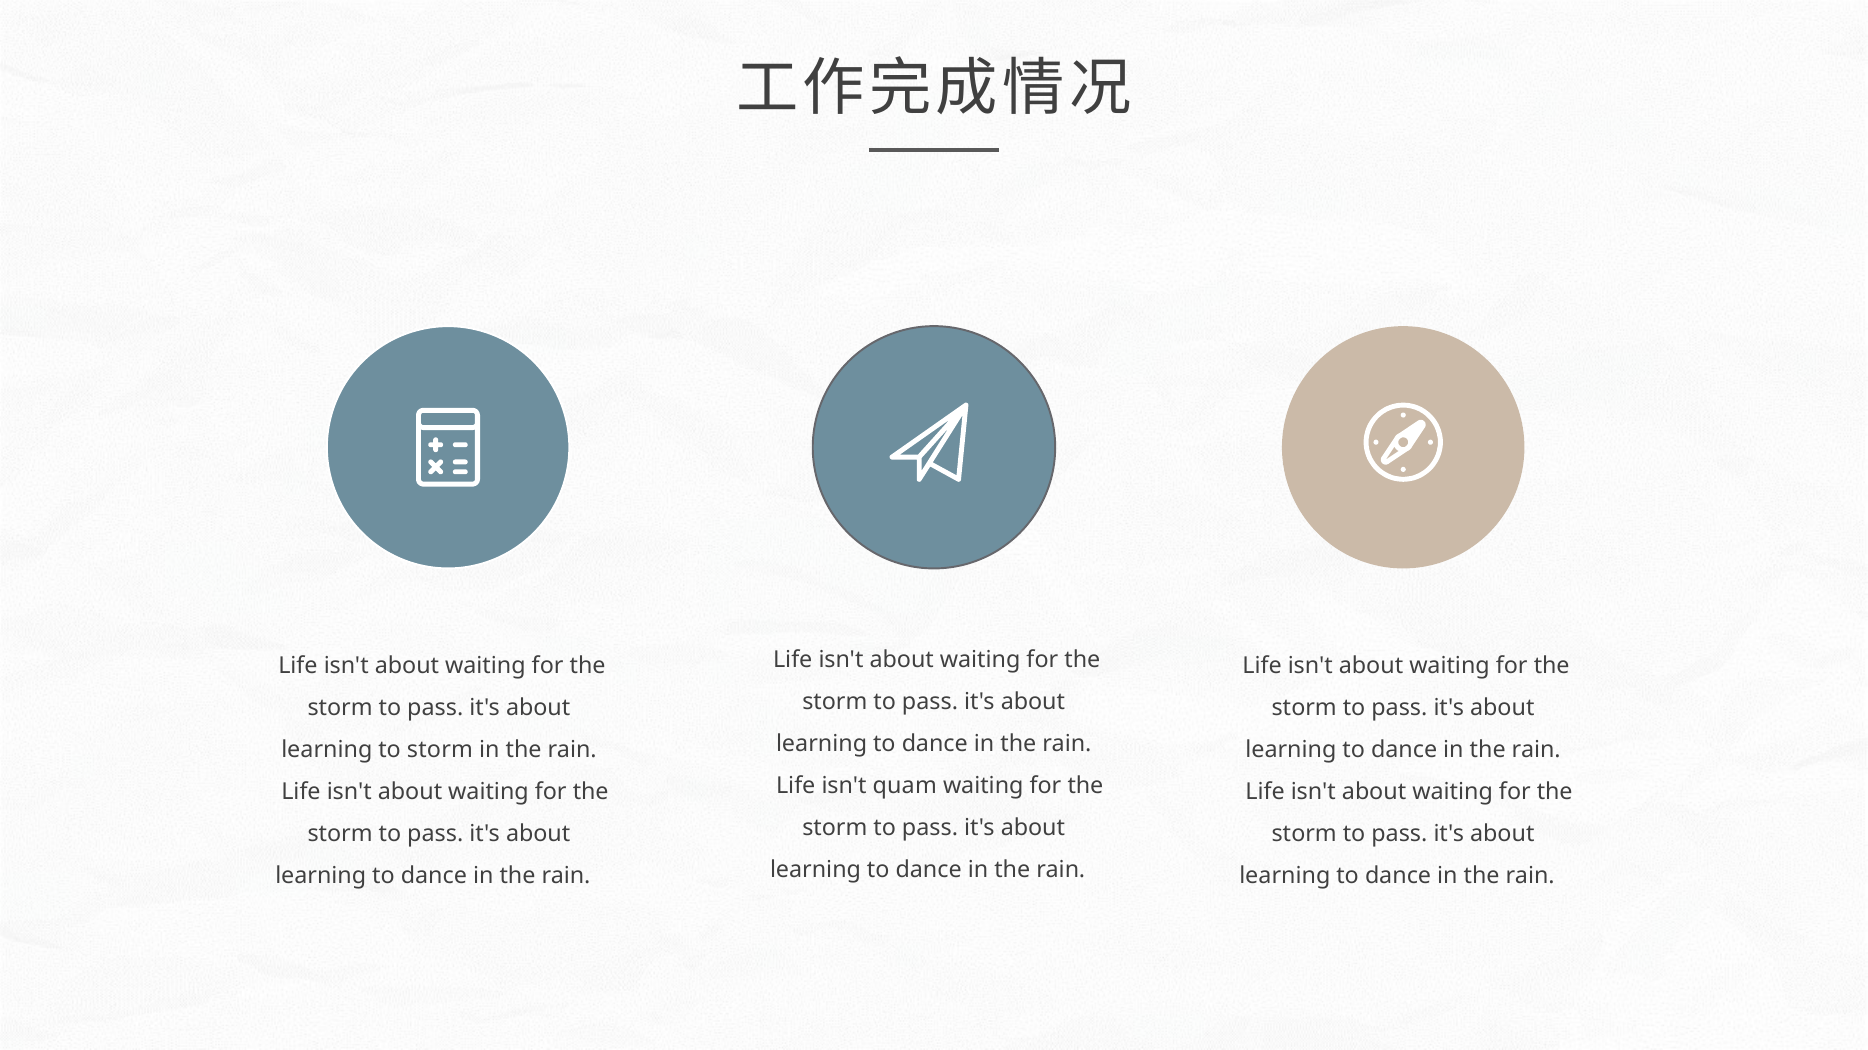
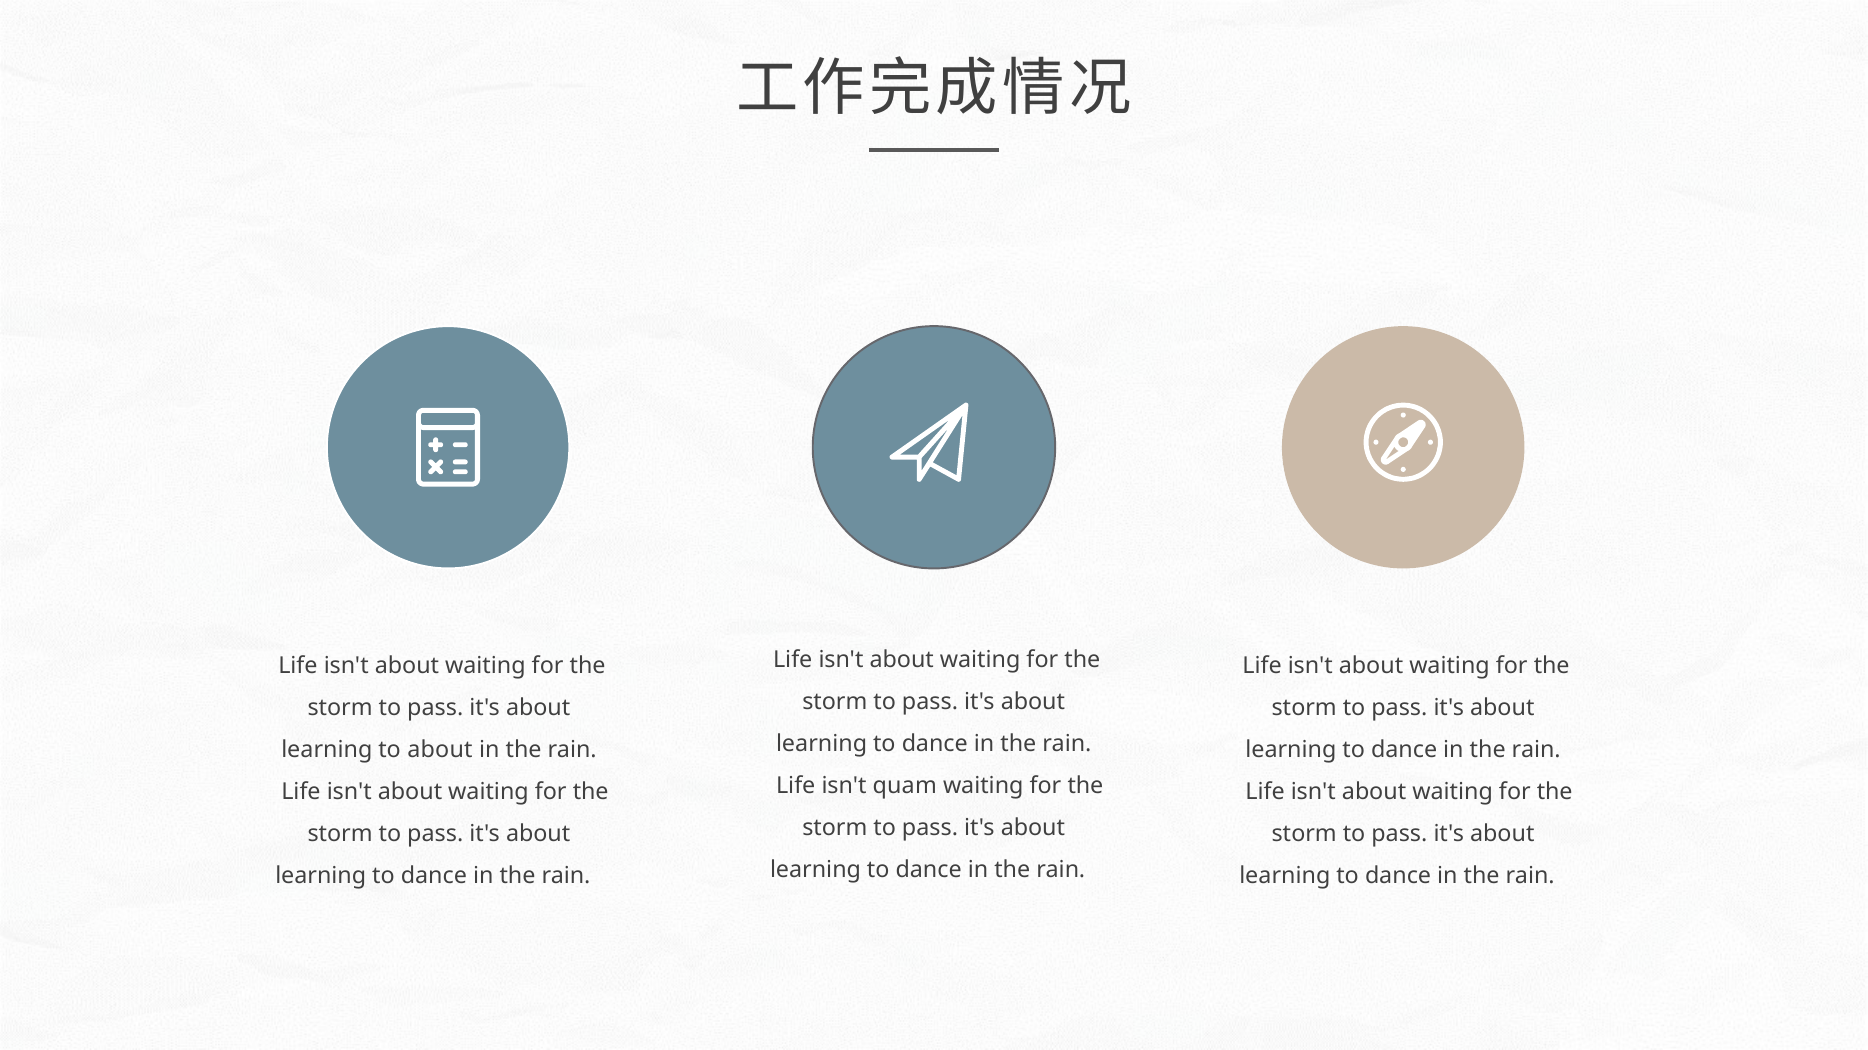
to storm: storm -> about (440, 751)
